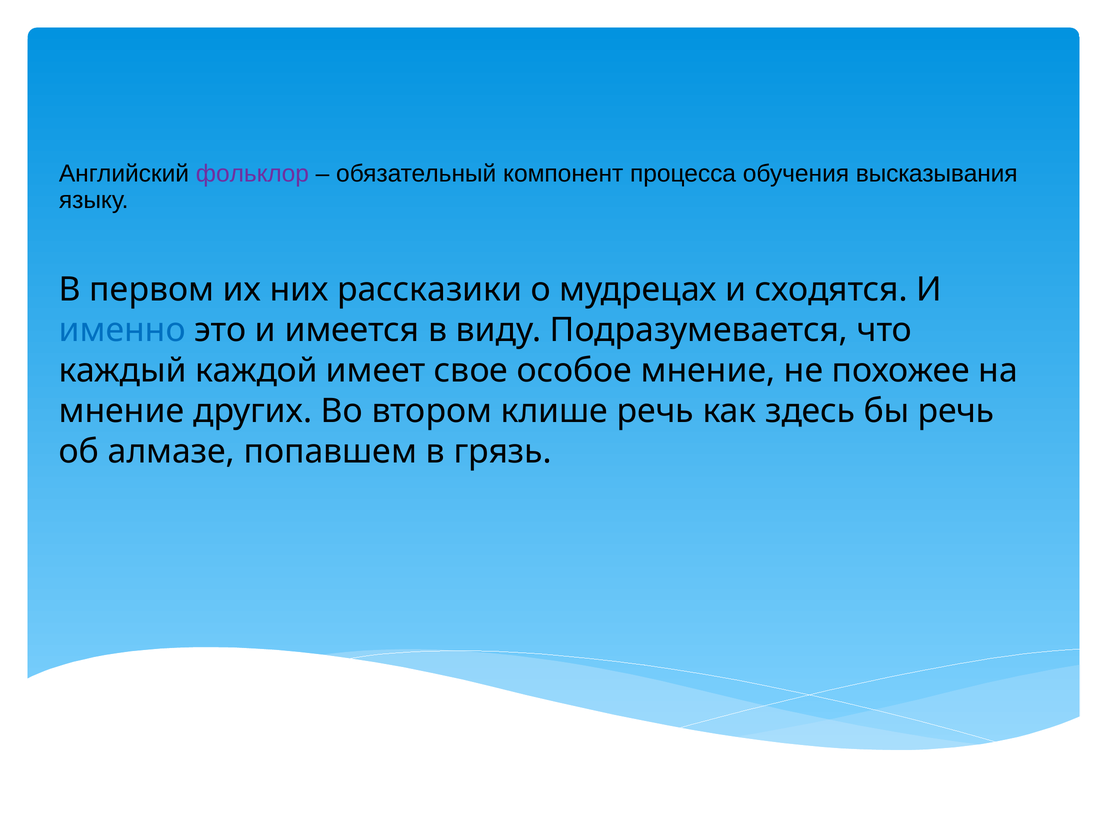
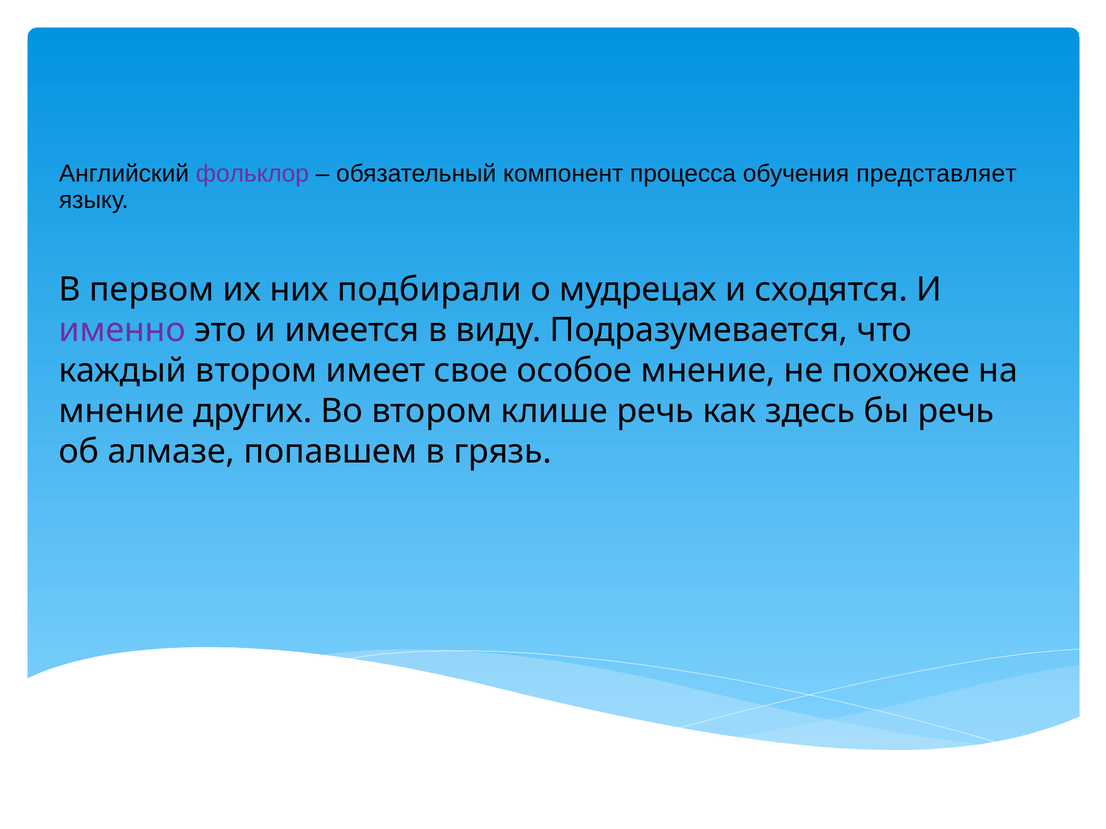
высказывания: высказывания -> представляет (937, 174)
рассказики: рассказики -> подбирали (430, 290)
именно colour: blue -> purple (122, 330)
каждый каждой: каждой -> втором (256, 371)
